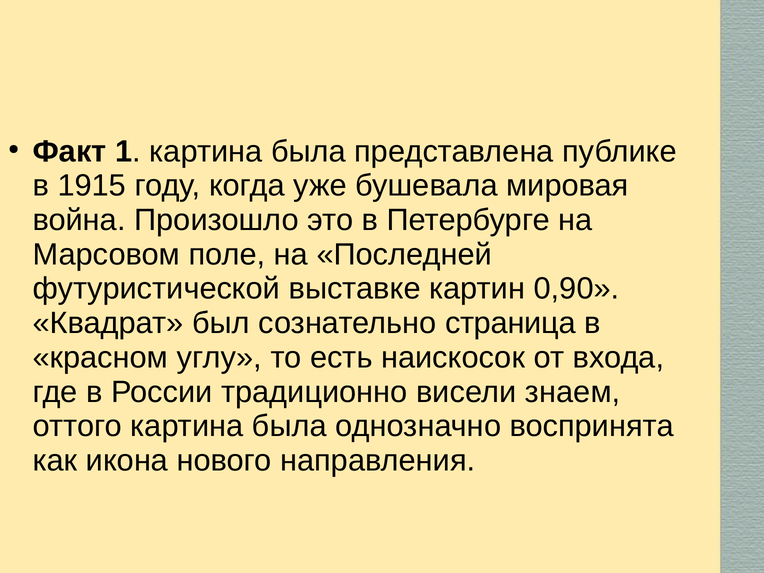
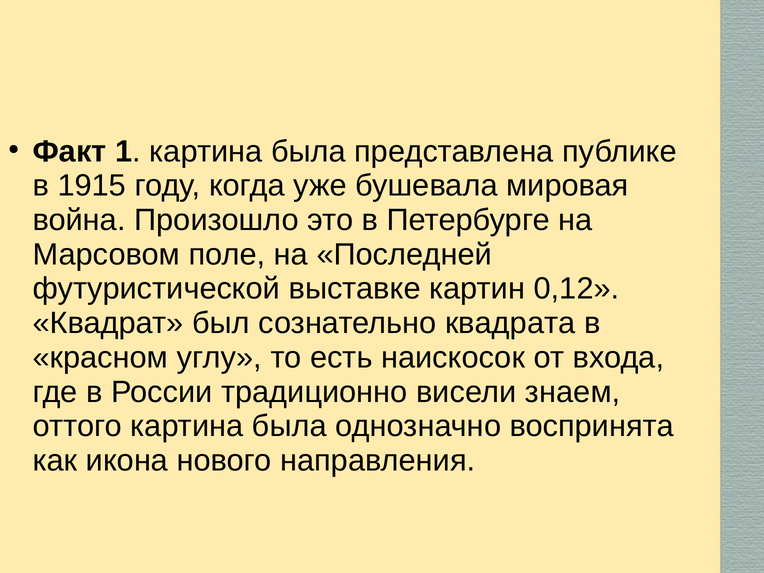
0,90: 0,90 -> 0,12 (577, 289)
страница: страница -> квадрата (510, 323)
